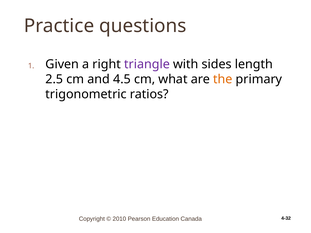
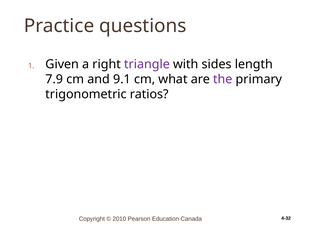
2.5: 2.5 -> 7.9 (54, 79)
4.5: 4.5 -> 9.1 (122, 79)
the colour: orange -> purple (223, 79)
